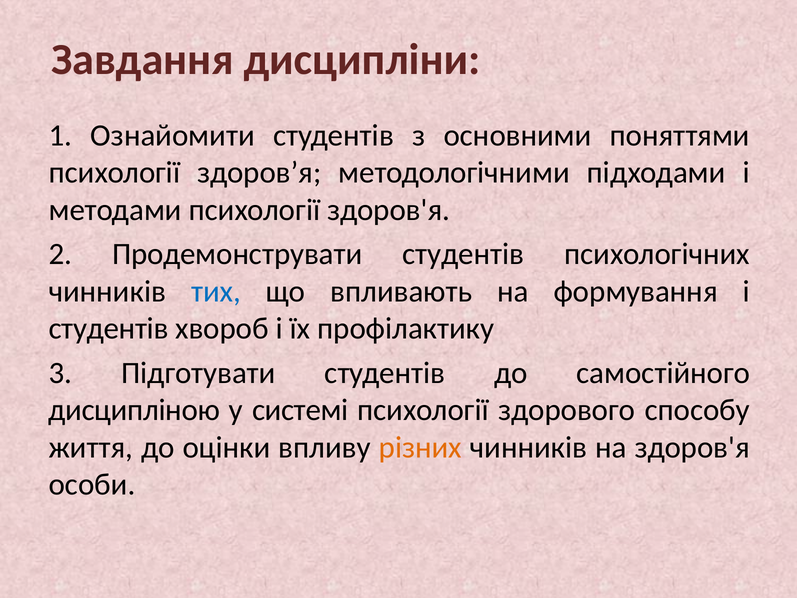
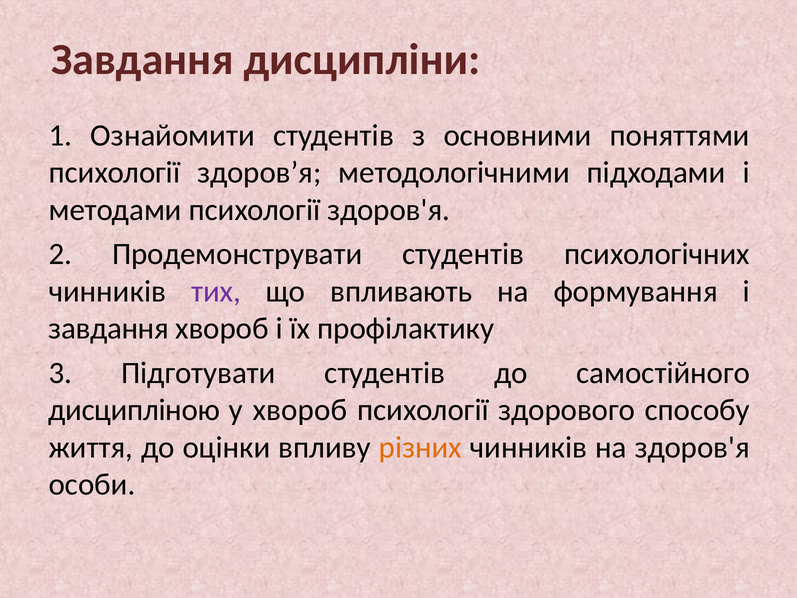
тих colour: blue -> purple (216, 291)
студентів: студентів -> завдання (109, 328)
у системі: системі -> хвороб (300, 410)
